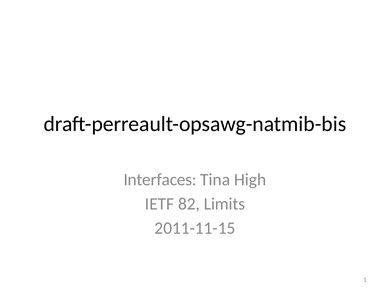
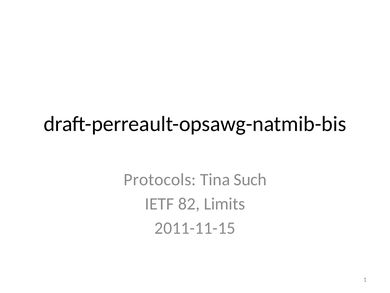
Interfaces: Interfaces -> Protocols (160, 179)
High: High -> Such (250, 179)
